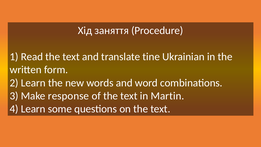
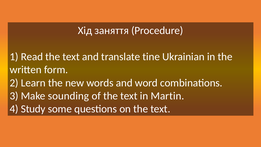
response: response -> sounding (68, 96)
4 Learn: Learn -> Study (33, 109)
